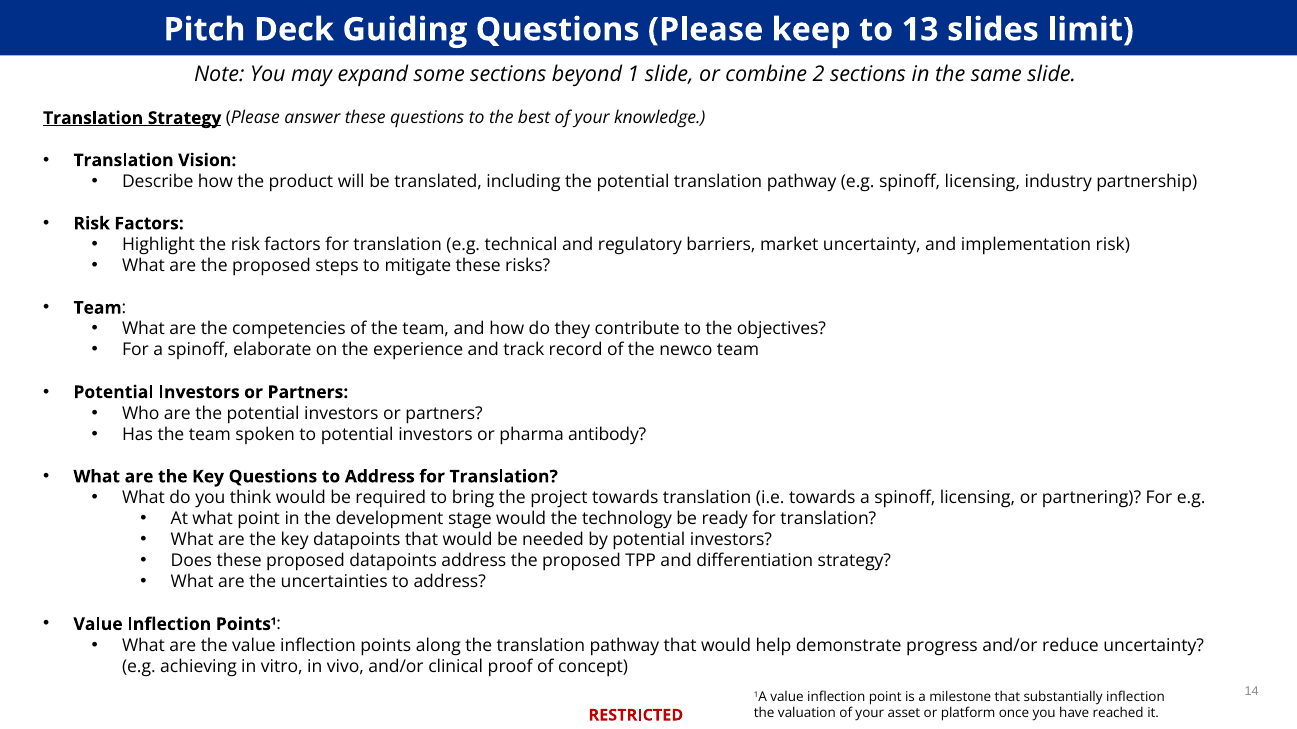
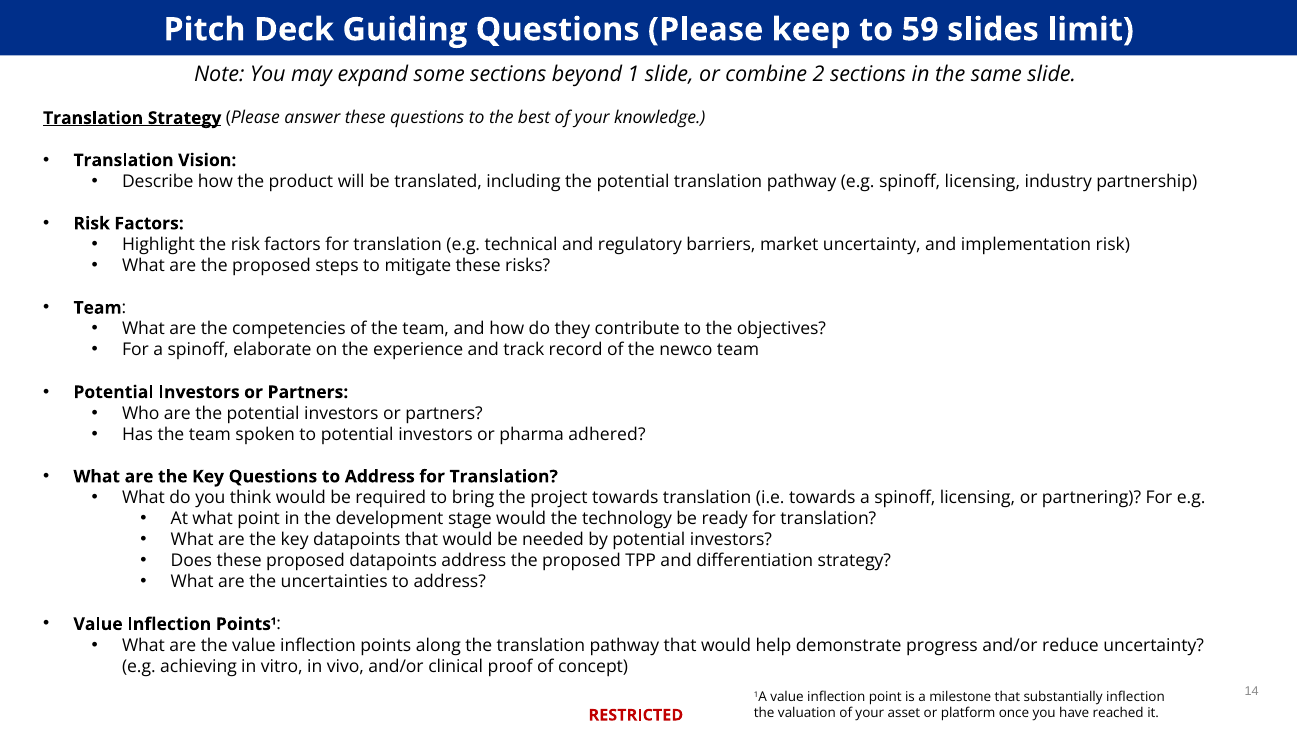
13: 13 -> 59 (920, 30)
antibody: antibody -> adhered (607, 435)
